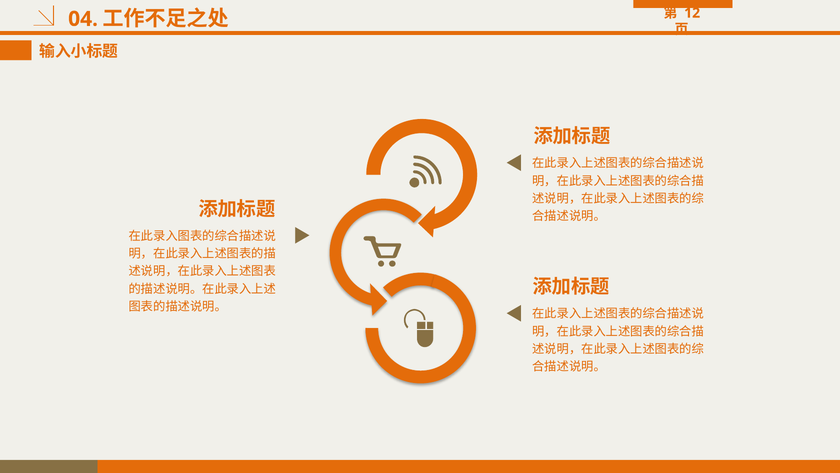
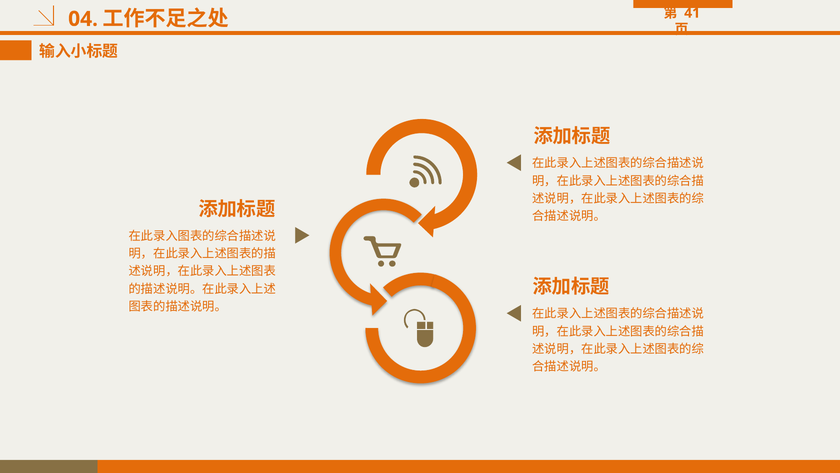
12: 12 -> 41 (692, 13)
